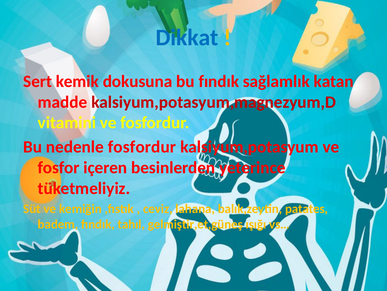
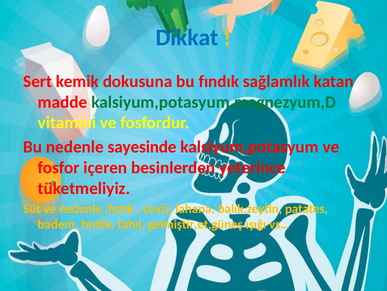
kalsiyum,potasyum,magnezyum,D colour: red -> green (214, 102)
nedenle fosfordur: fosfordur -> sayesinde (142, 147)
ve kemiğin: kemiğin -> nedenle (80, 208)
